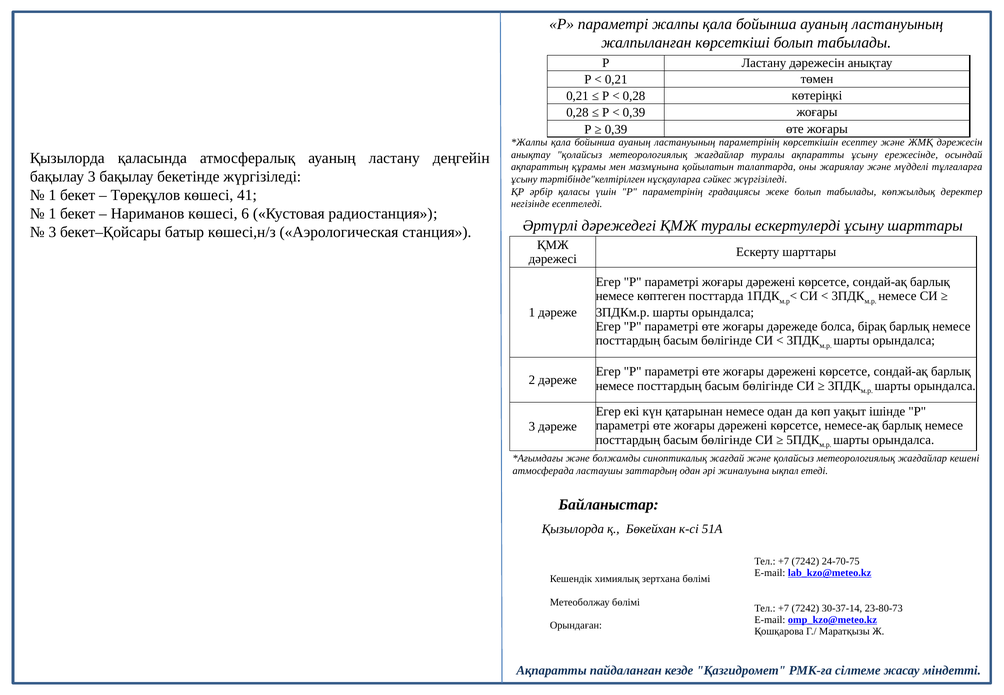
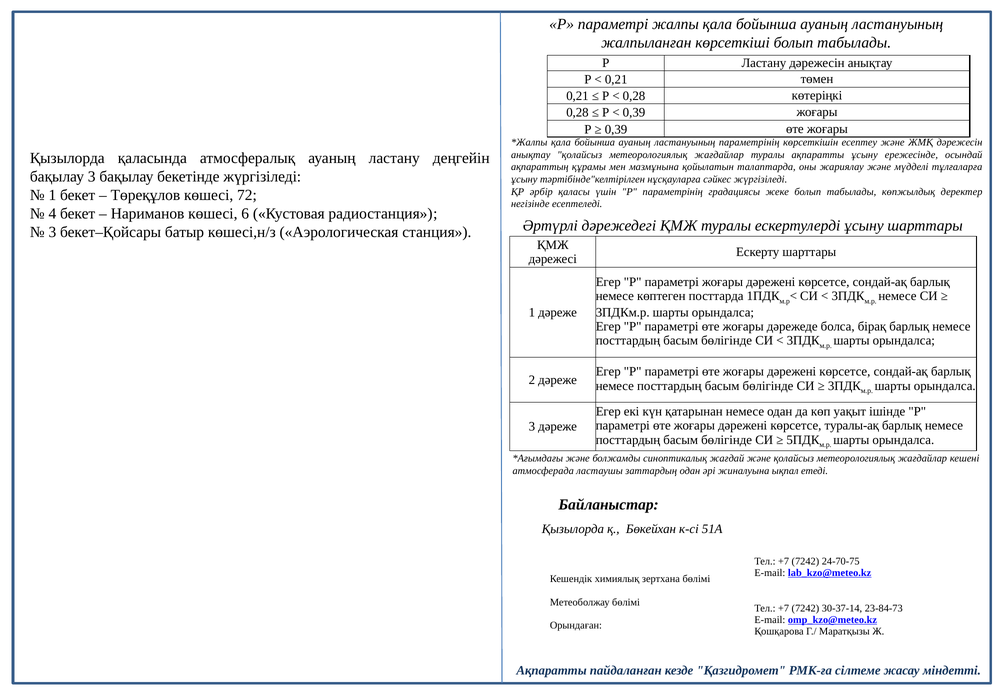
41: 41 -> 72 (247, 195)
1: 1 -> 4 (52, 214)
немесе-ақ: немесе-ақ -> туралы-ақ (852, 426)
23-80-73: 23-80-73 -> 23-84-73 (884, 608)
